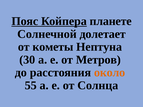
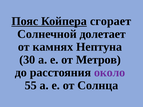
планете: планете -> сгорает (111, 21)
кометы: кометы -> камнях (53, 47)
около colour: orange -> purple (110, 73)
